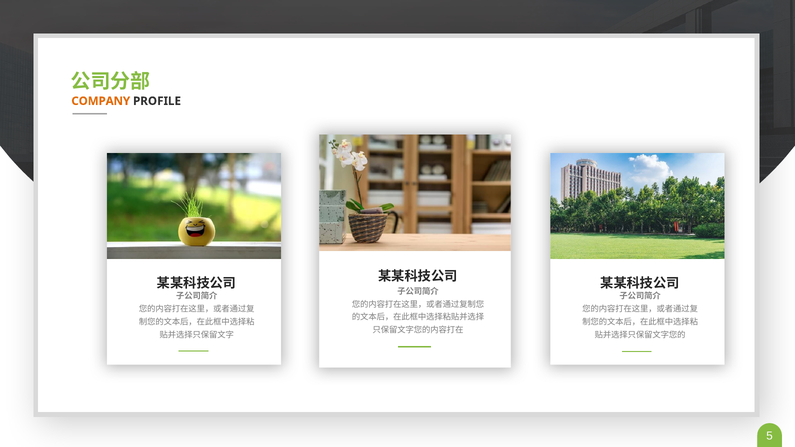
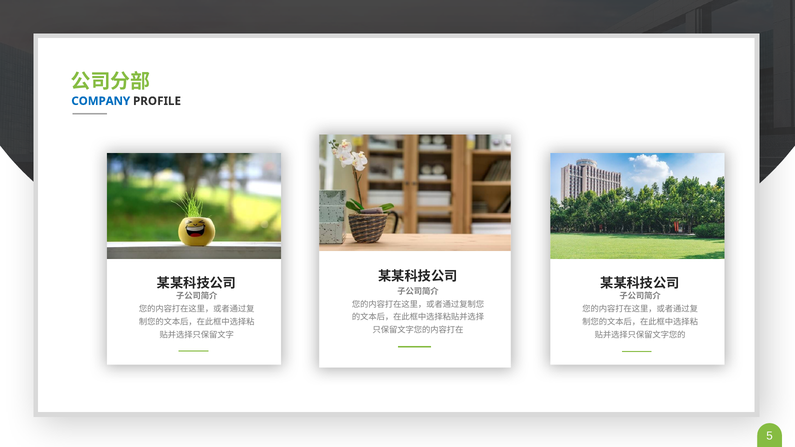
COMPANY colour: orange -> blue (101, 101)
